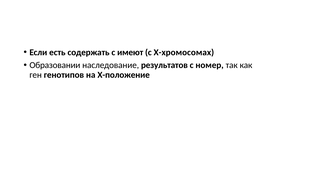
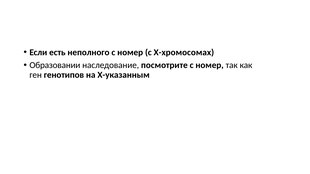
содержать: содержать -> неполного (89, 52)
имеют: имеют -> номер (130, 52)
результатов: результатов -> посмотрите (164, 65)
X-положение: X-положение -> X-указанным (124, 75)
